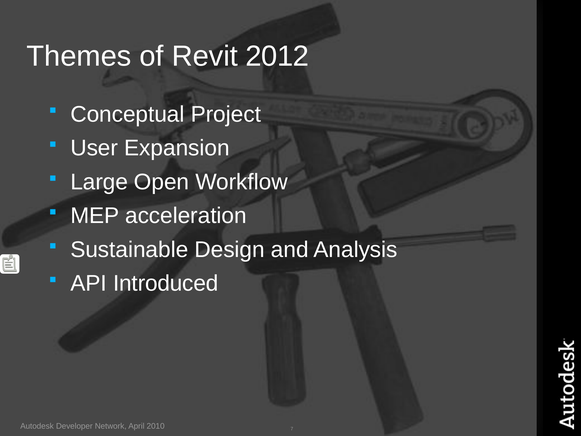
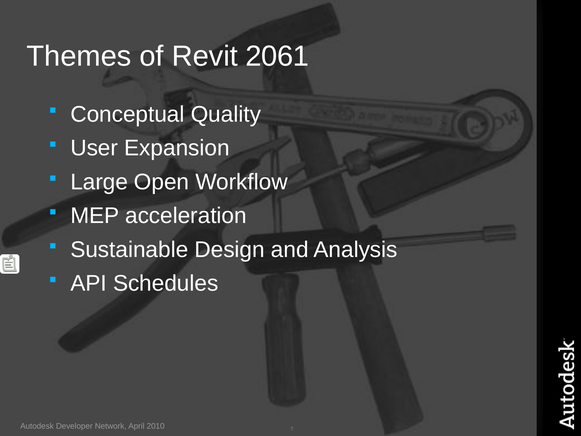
2012: 2012 -> 2061 (277, 56)
Project: Project -> Quality (226, 114)
Introduced: Introduced -> Schedules (166, 283)
